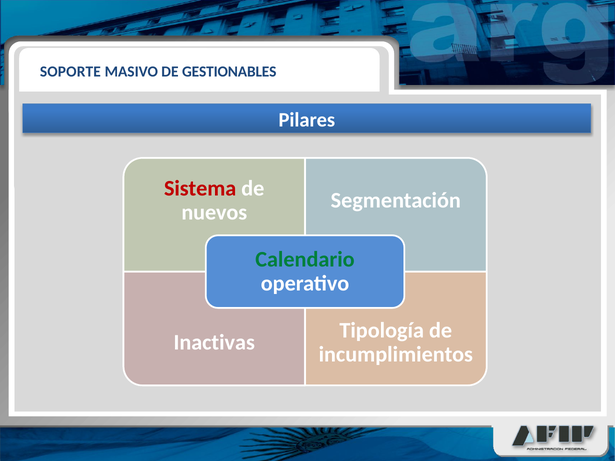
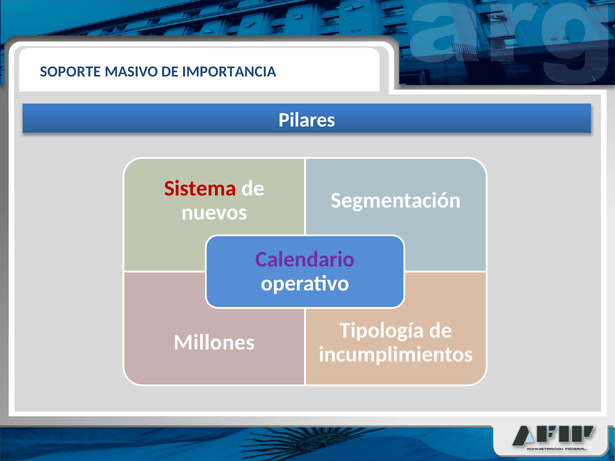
GESTIONABLES: GESTIONABLES -> IMPORTANCIA (229, 72)
Calendario colour: green -> purple (305, 260)
Inactivas: Inactivas -> Millones (214, 343)
